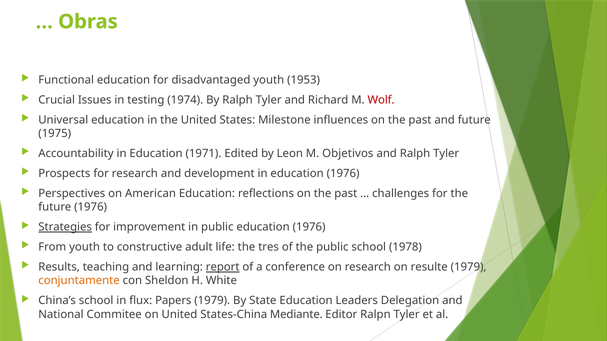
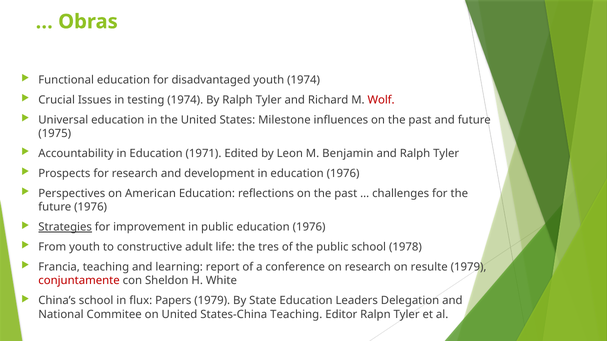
youth 1953: 1953 -> 1974 (304, 80)
Objetivos: Objetivos -> Benjamin (348, 154)
Results: Results -> Francia (59, 267)
report underline: present -> none (223, 267)
conjuntamente colour: orange -> red (79, 281)
States-China Mediante: Mediante -> Teaching (296, 315)
